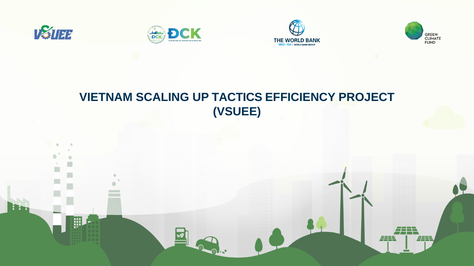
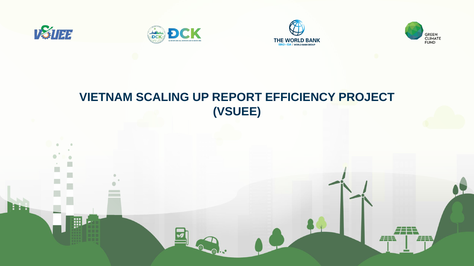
TACTICS: TACTICS -> REPORT (237, 97)
